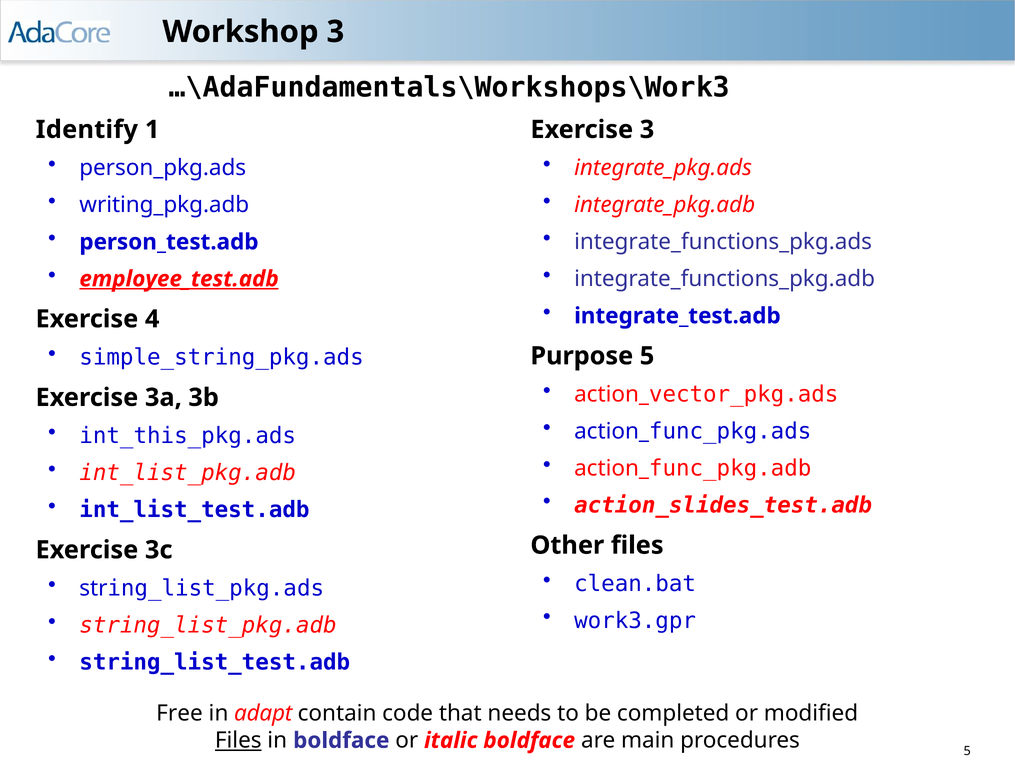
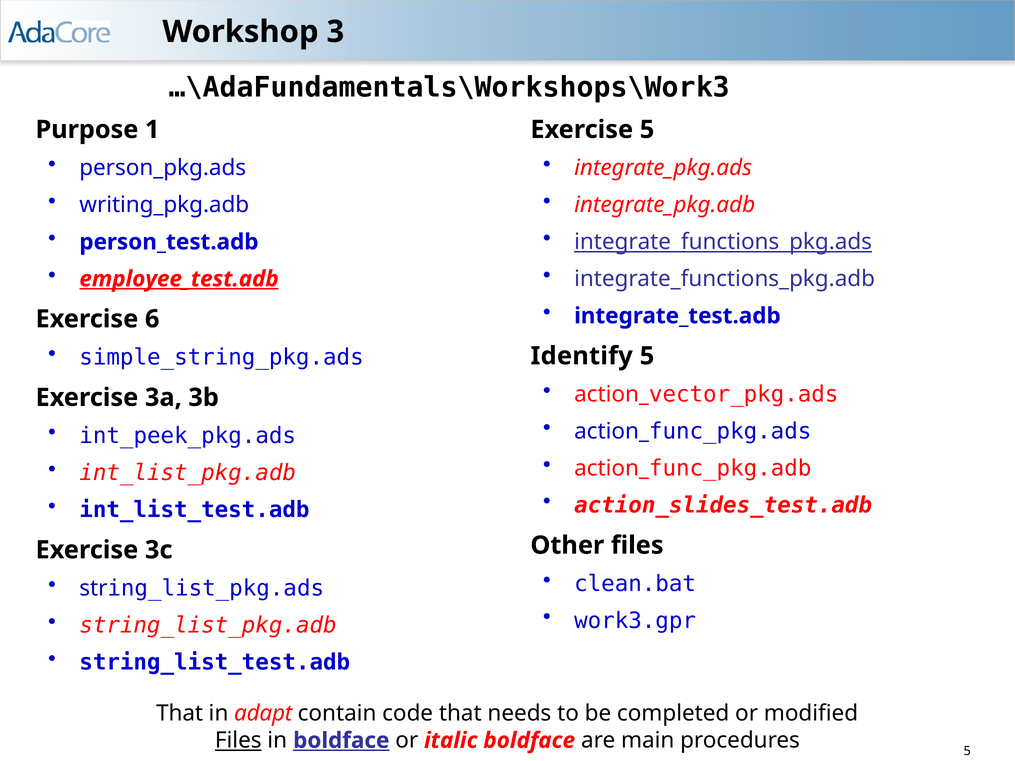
Identify: Identify -> Purpose (87, 130)
Exercise 3: 3 -> 5 (647, 130)
integrate_functions_pkg.ads underline: none -> present (723, 242)
4: 4 -> 6 (152, 319)
Purpose: Purpose -> Identify (582, 356)
int_this_pkg.ads: int_this_pkg.ads -> int_peek_pkg.ads (188, 436)
Free: Free -> That (180, 714)
boldface underline: none -> present (341, 741)
